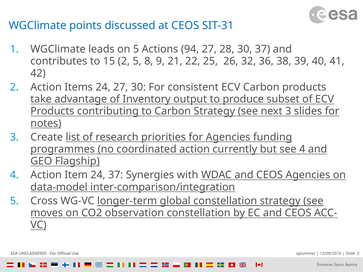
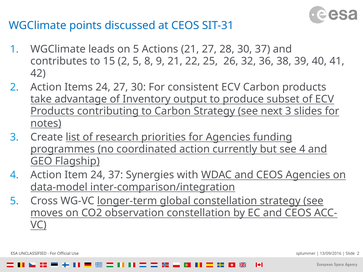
Actions 94: 94 -> 21 (190, 49)
